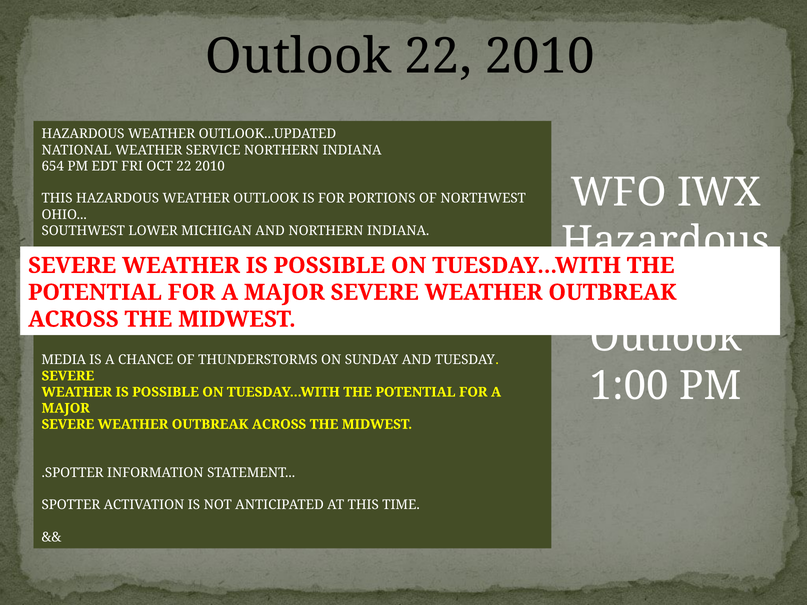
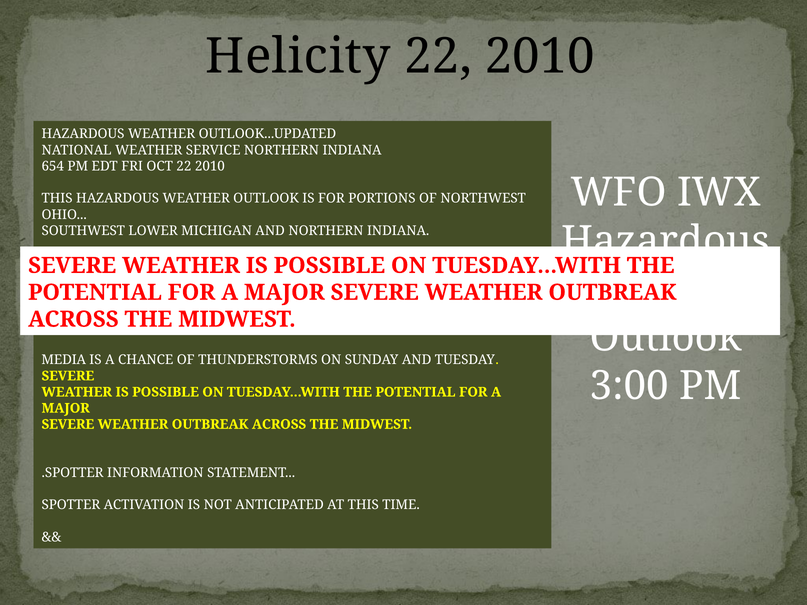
Outlook: Outlook -> Helicity (298, 56)
1:00: 1:00 -> 3:00 (629, 386)
